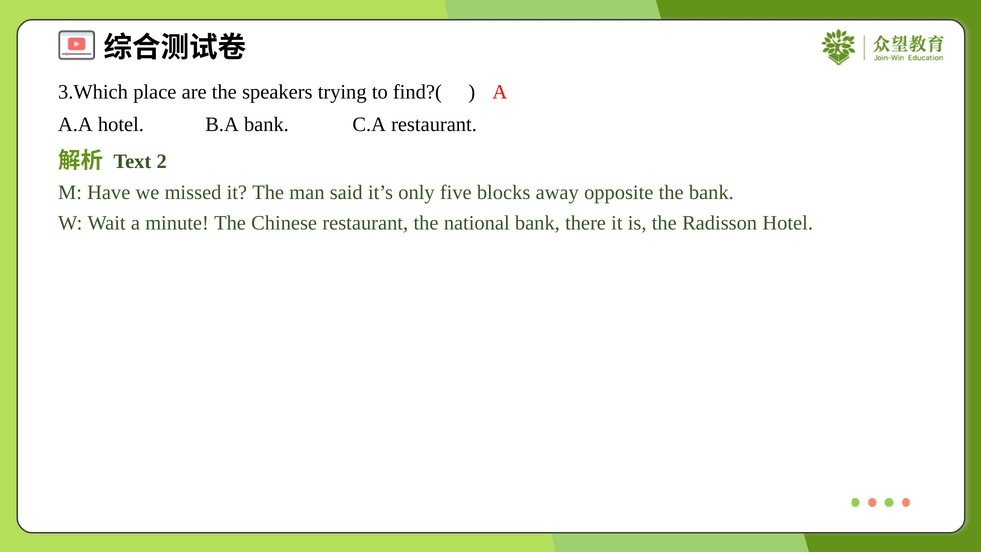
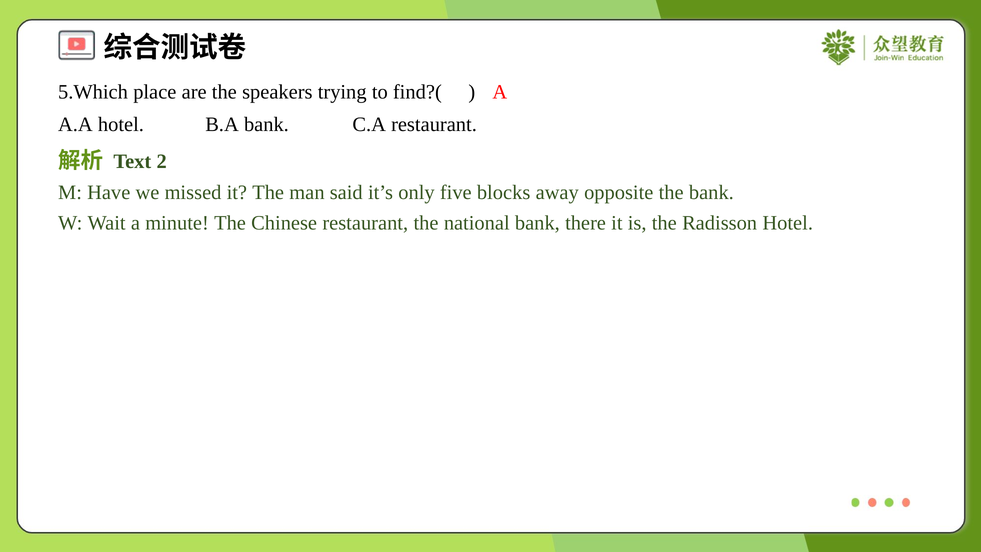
3.Which: 3.Which -> 5.Which (93, 92)
